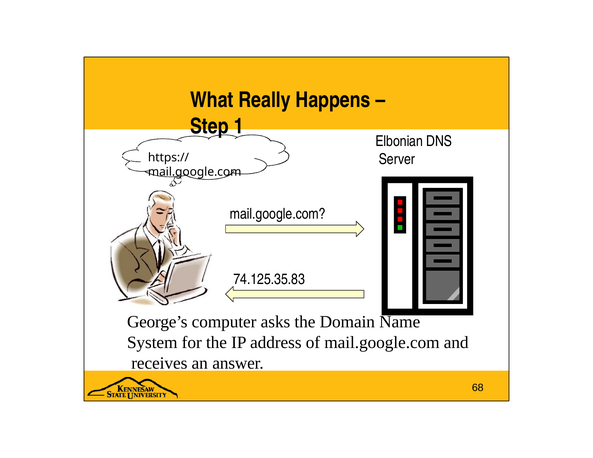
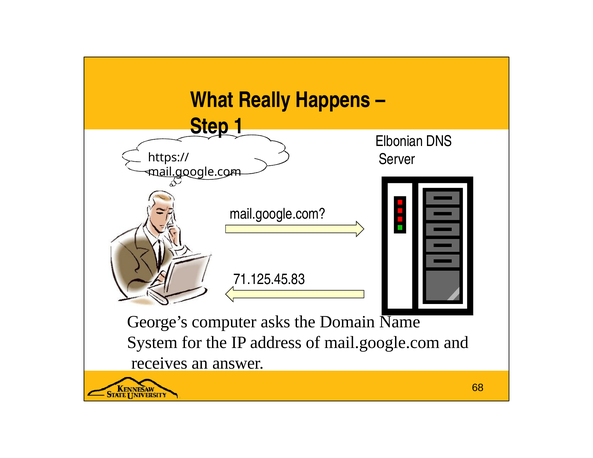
74.125.35.83: 74.125.35.83 -> 71.125.45.83 (269, 279)
